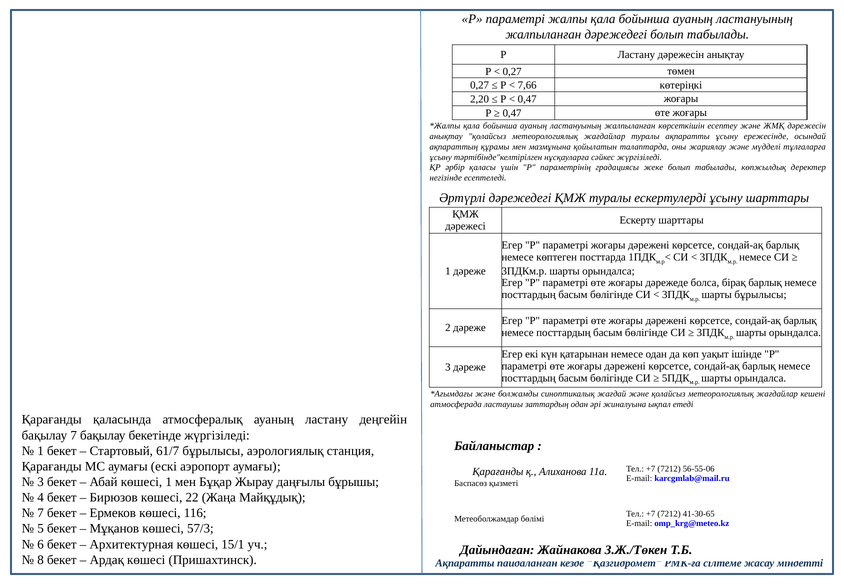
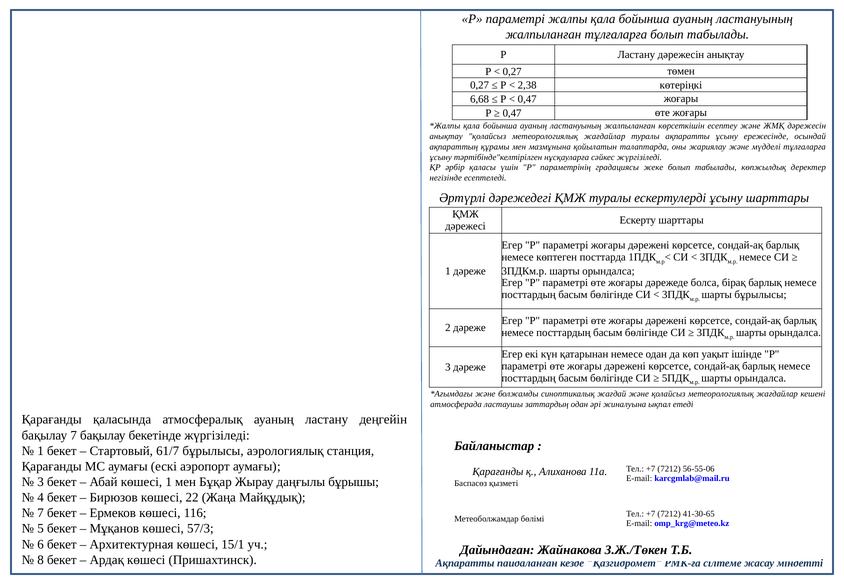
жалпыланған дәрежедегі: дәрежедегі -> тұлғаларға (616, 35)
7,66: 7,66 -> 2,38 (527, 85)
2,20: 2,20 -> 6,68 (480, 99)
